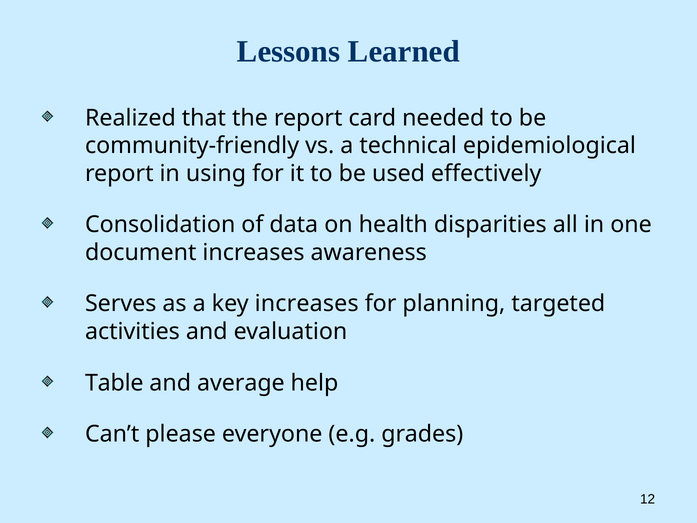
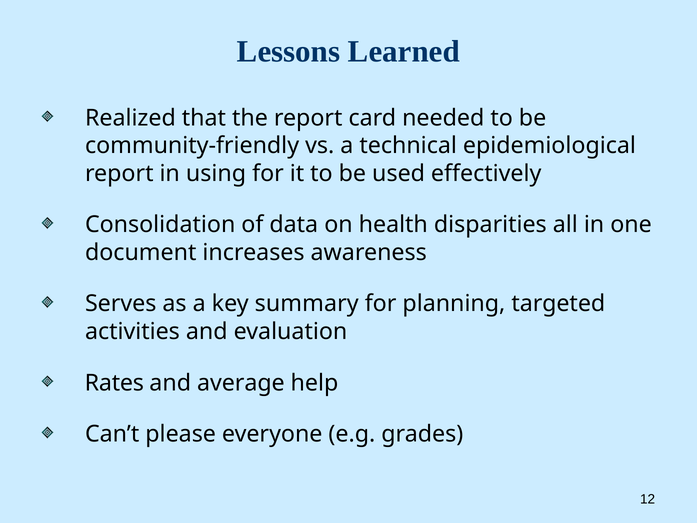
key increases: increases -> summary (307, 304)
Table: Table -> Rates (114, 383)
